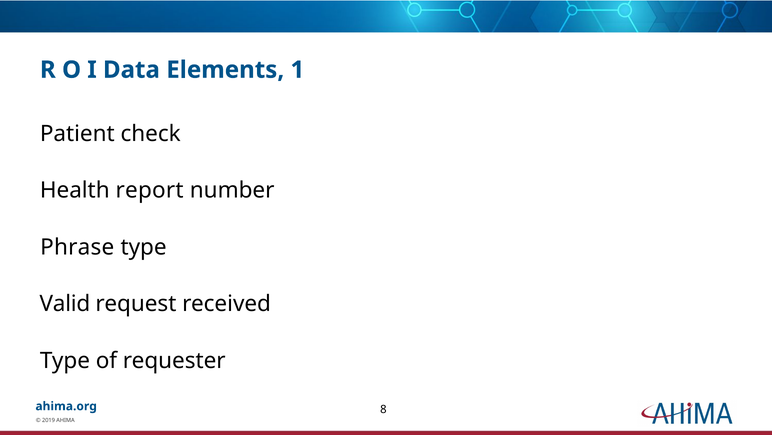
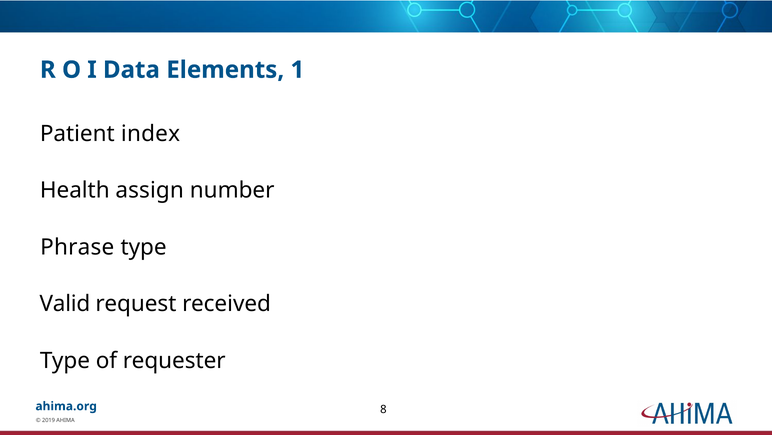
check: check -> index (151, 134)
report: report -> assign (150, 190)
